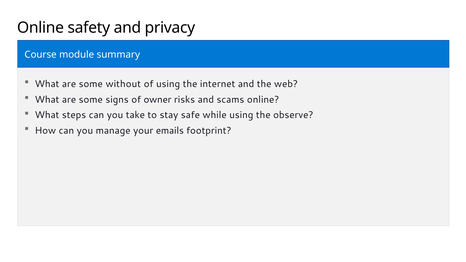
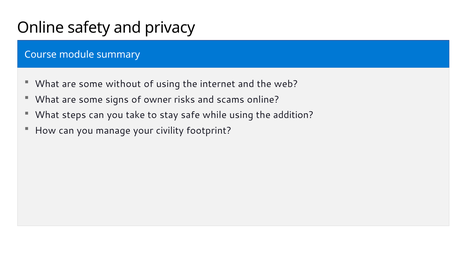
observe: observe -> addition (293, 115)
emails: emails -> civility (170, 131)
